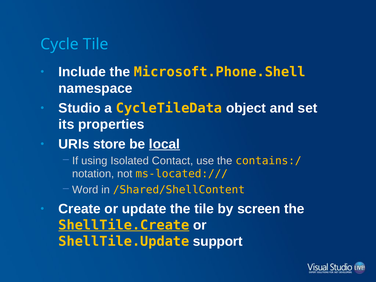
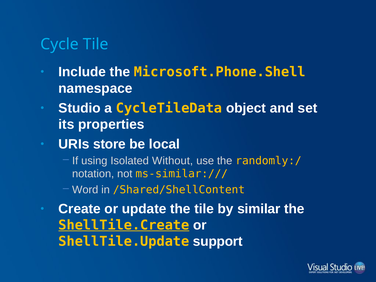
local underline: present -> none (164, 144)
Contact: Contact -> Without (173, 161)
contains:/: contains:/ -> randomly:/ (268, 161)
ms-located:///: ms-located:/// -> ms-similar:/// (182, 174)
screen: screen -> similar (259, 209)
